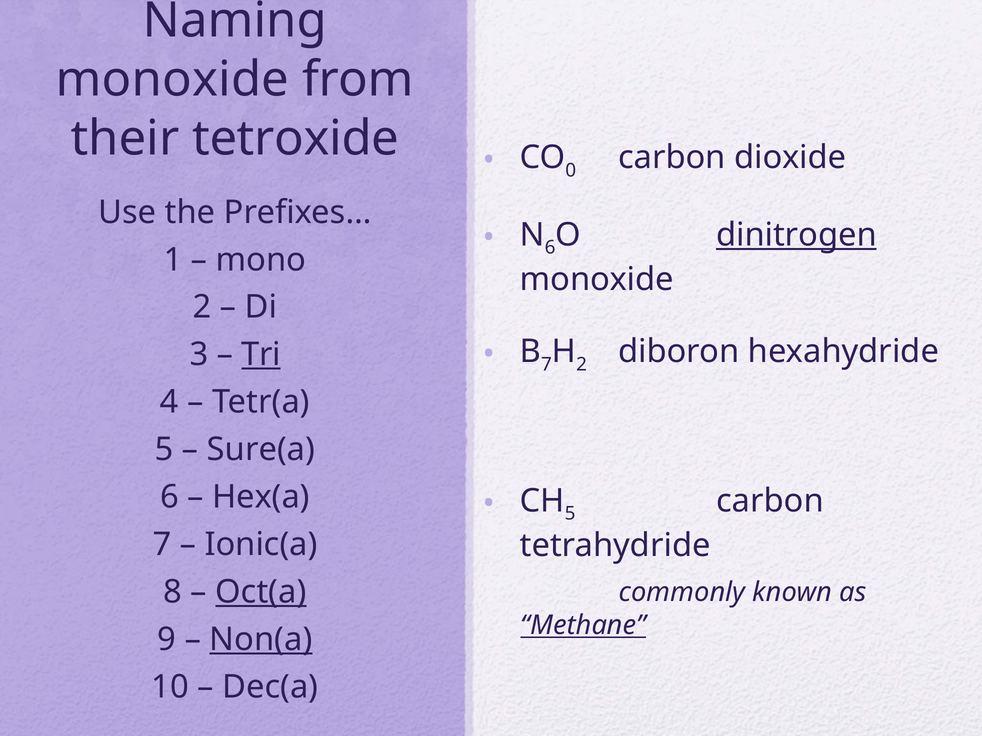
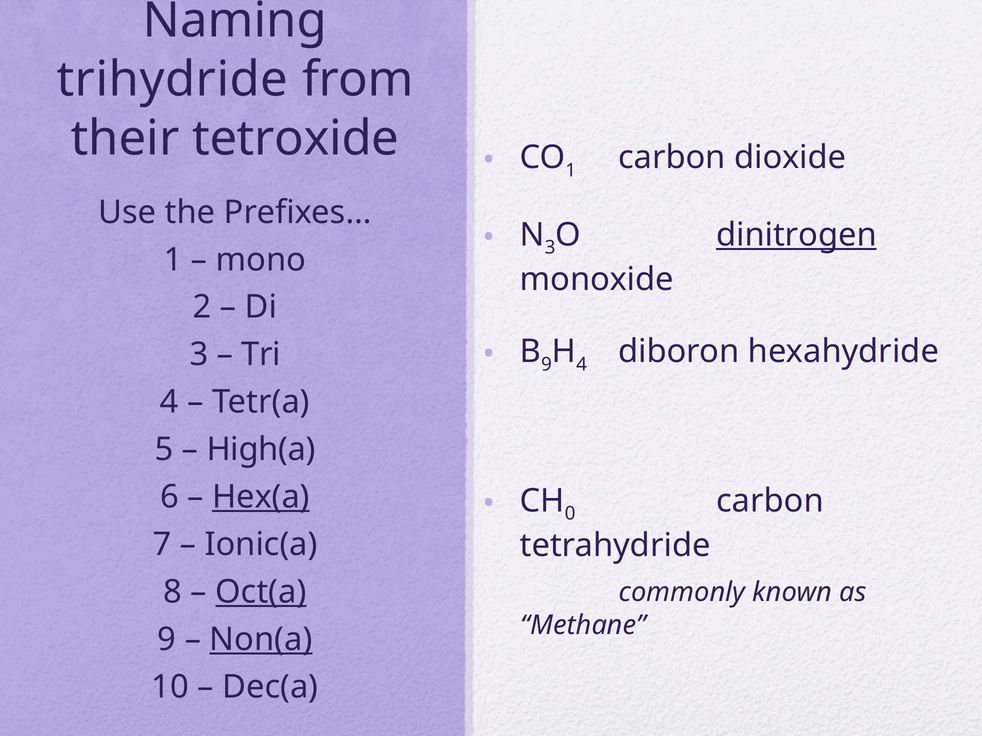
monoxide: monoxide -> trihydride (172, 80)
0: 0 -> 1 (571, 170)
6: 6 -> 3 (550, 248)
7: 7 -> 9 (547, 365)
2: 2 -> 4 (582, 365)
Tri underline: present -> none (261, 355)
Sure(a: Sure(a -> High(a (261, 450)
Hex(a underline: none -> present (261, 497)
5: 5 -> 0 (570, 514)
Methane underline: present -> none (583, 626)
